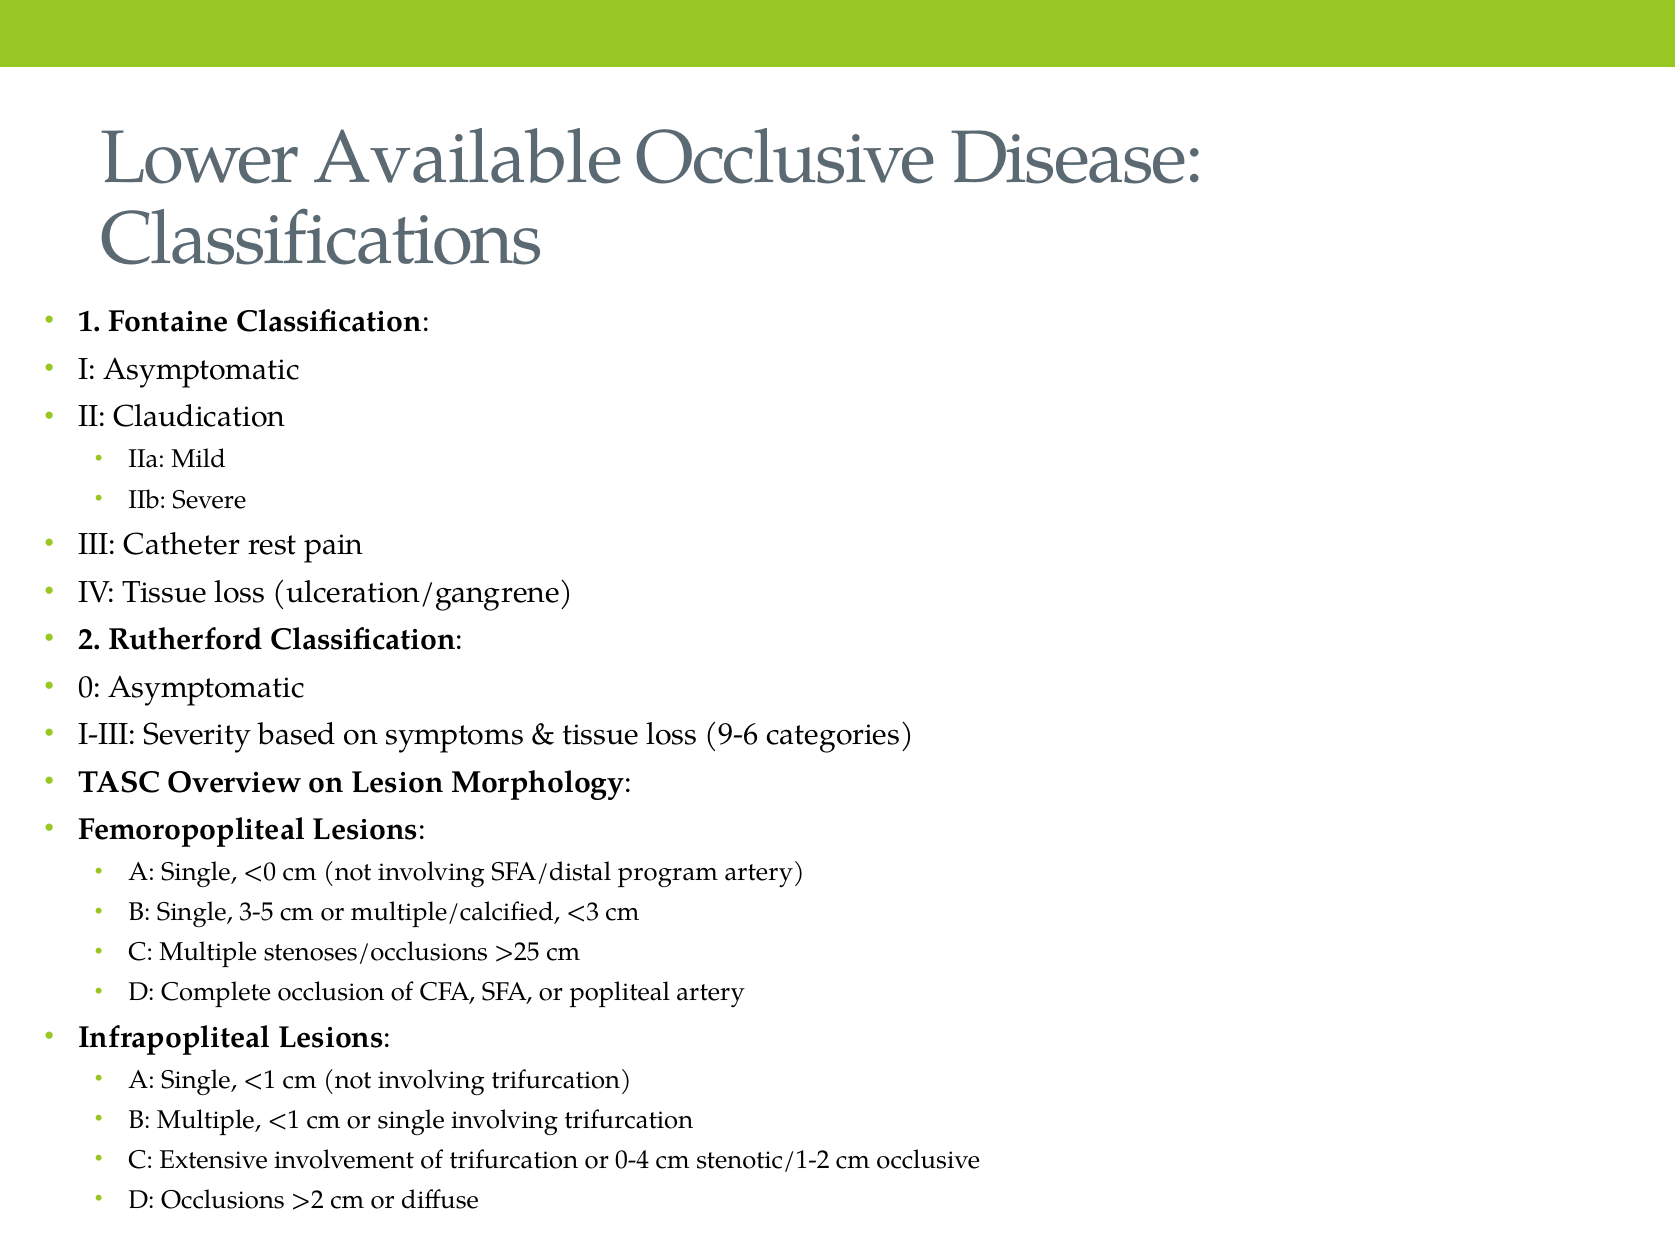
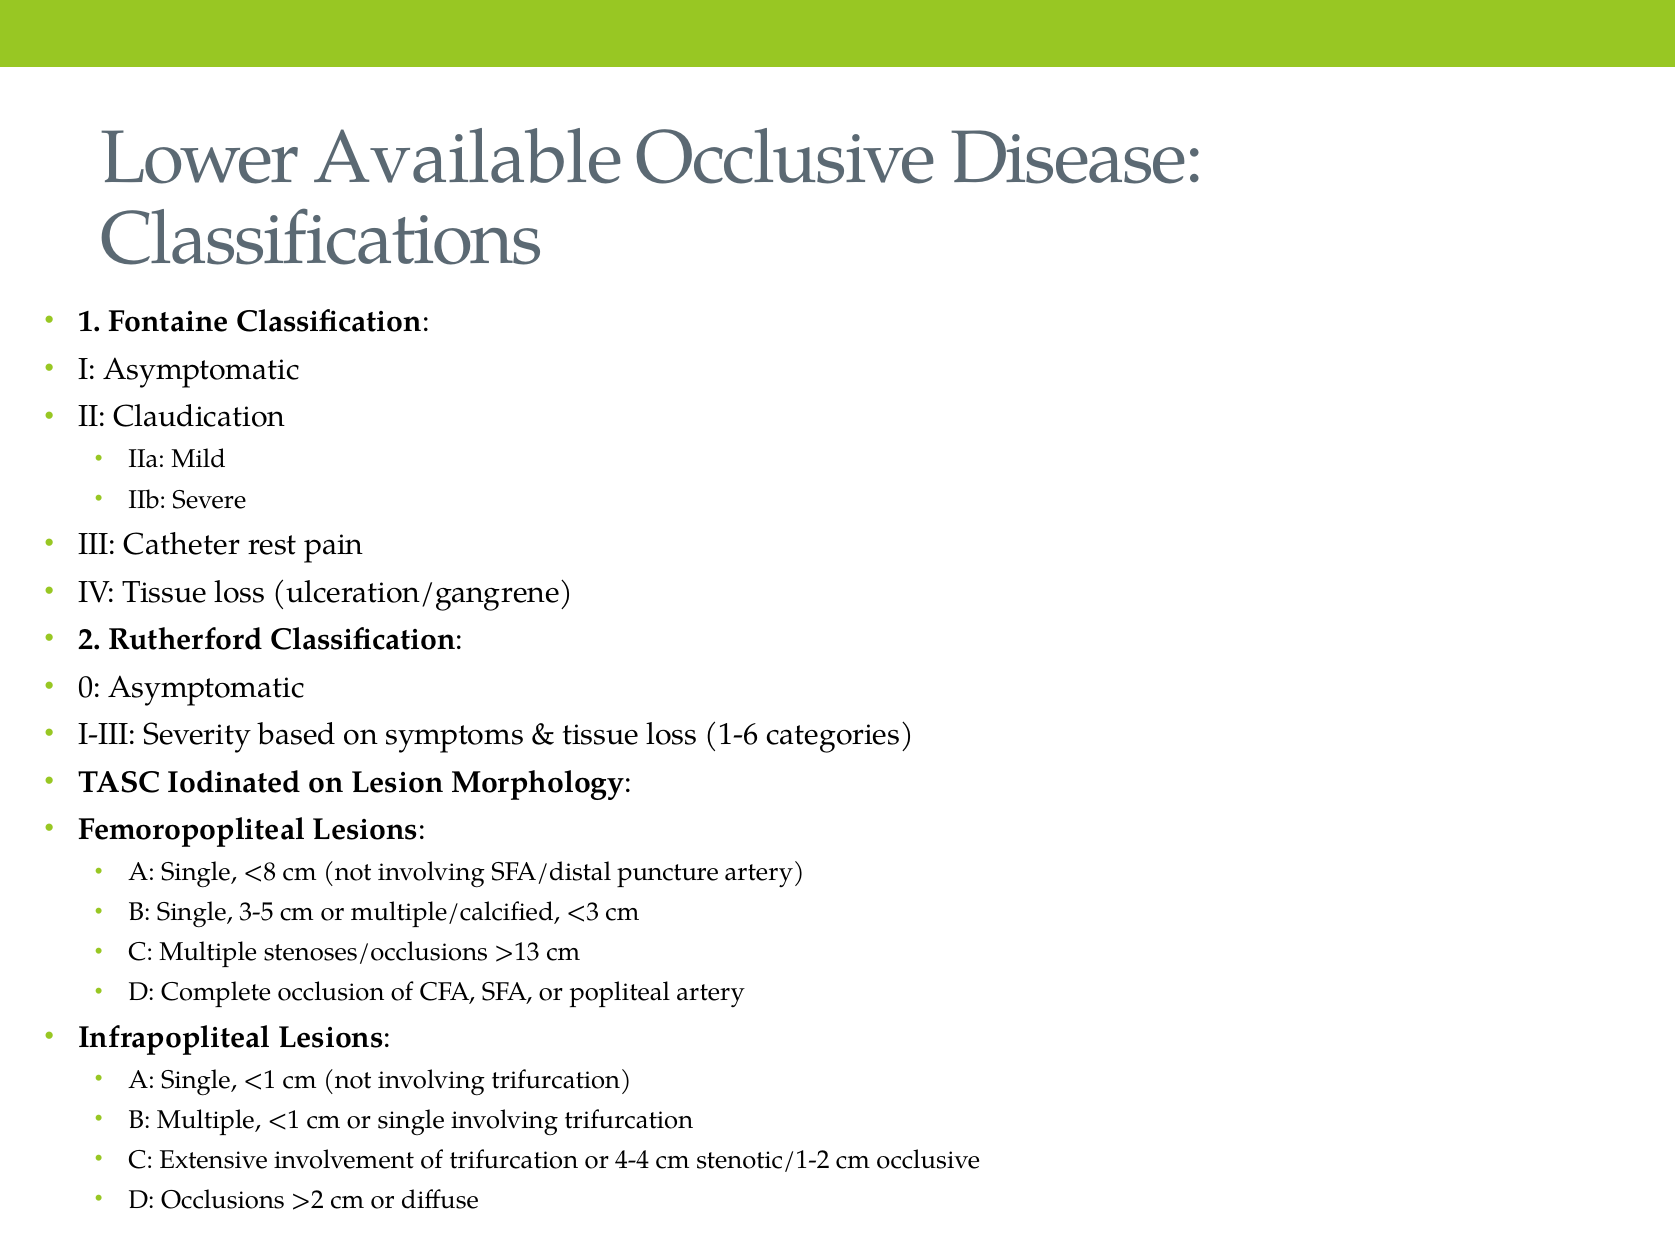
9-6: 9-6 -> 1-6 (732, 734)
Overview: Overview -> Iodinated (235, 782)
<0: <0 -> <8 (260, 872)
program: program -> puncture (668, 872)
>25: >25 -> >13 (517, 952)
0-4: 0-4 -> 4-4 (632, 1159)
